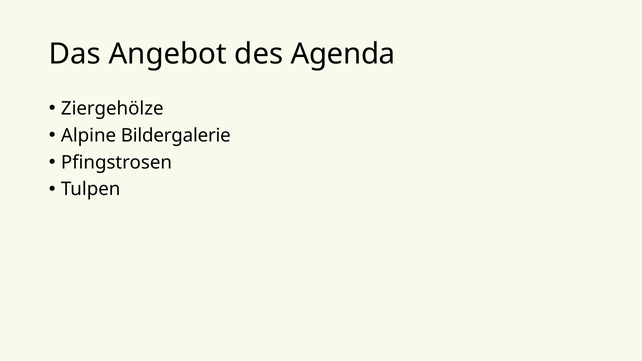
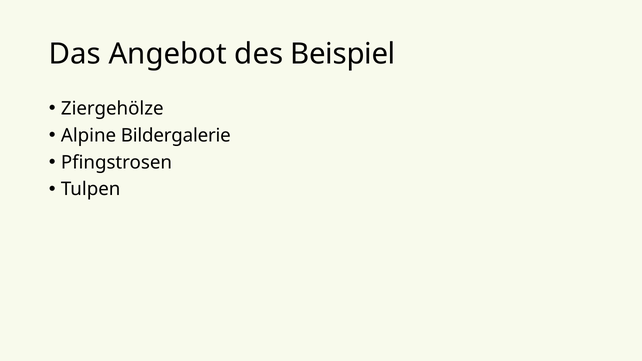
Agenda: Agenda -> Beispiel (343, 54)
